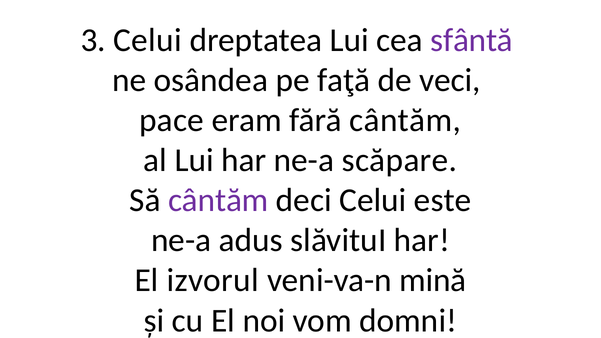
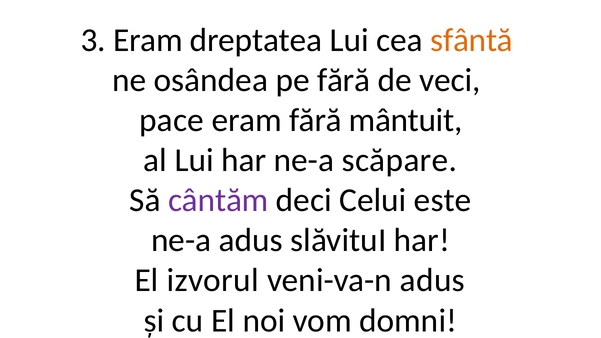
3 Celui: Celui -> Eram (148, 40)
sfântă colour: purple -> orange (472, 40)
pe faţă: faţă -> fără (344, 80)
fără cântăm: cântăm -> mântuit (406, 120)
veni-va-n mină: mină -> adus (432, 281)
